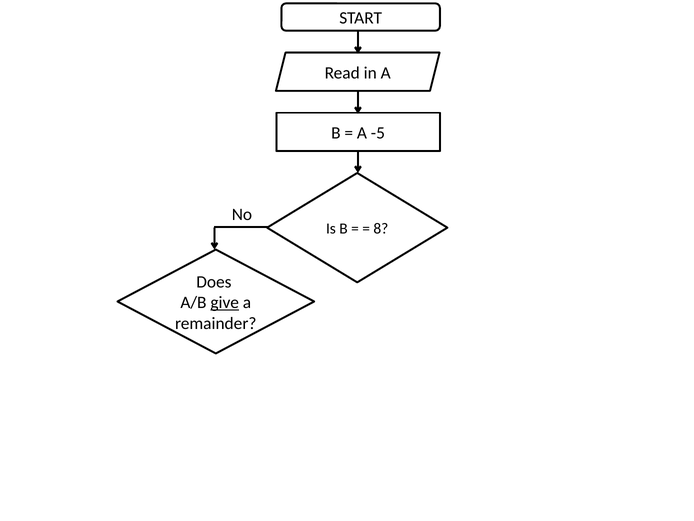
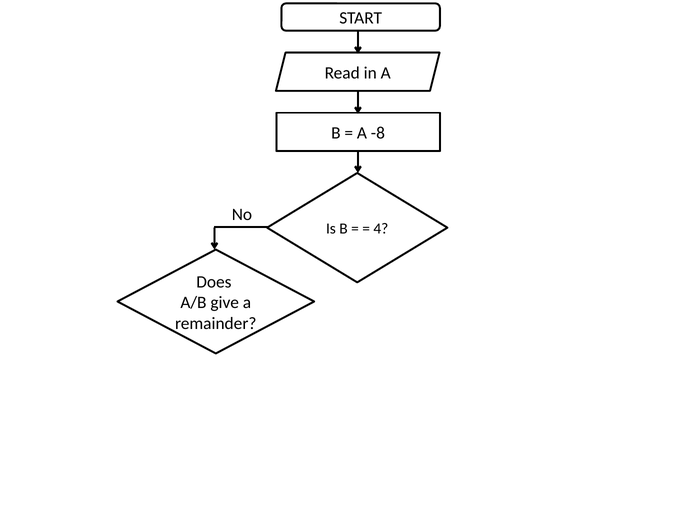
-5: -5 -> -8 (378, 133)
8: 8 -> 4 (381, 228)
give underline: present -> none (225, 302)
